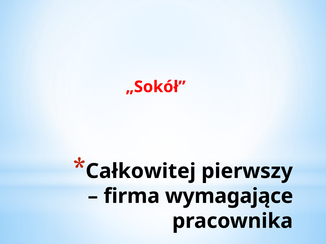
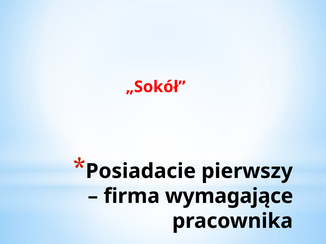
Całkowitej: Całkowitej -> Posiadacie (141, 171)
